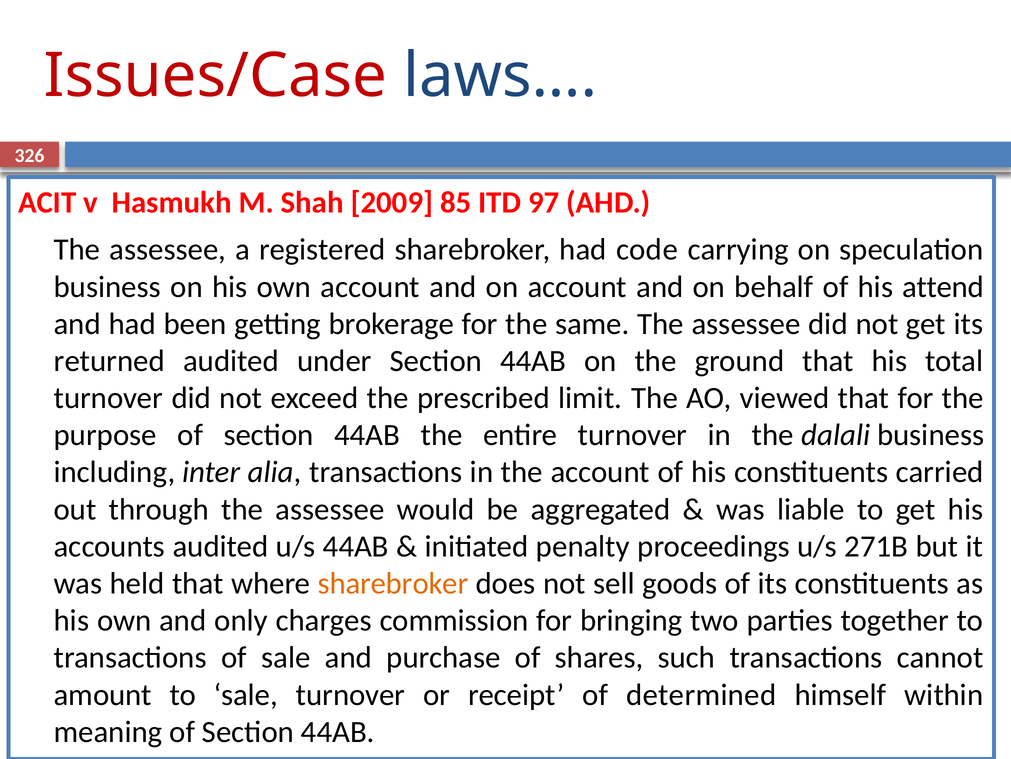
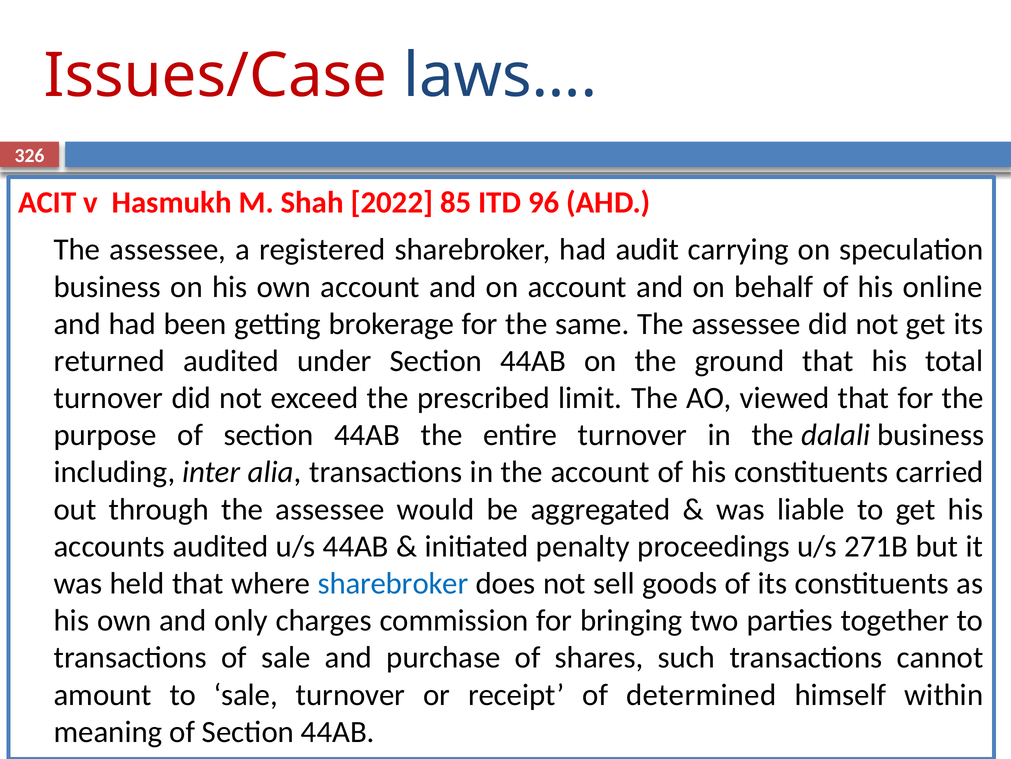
2009: 2009 -> 2022 (392, 203)
97: 97 -> 96 (544, 203)
code: code -> audit (647, 249)
attend: attend -> online (943, 287)
sharebroker colour: orange -> blue (393, 583)
